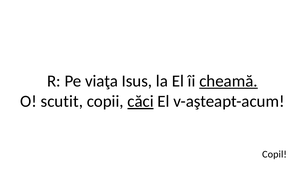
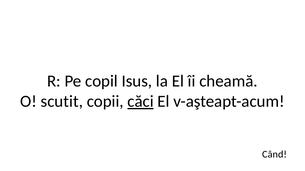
viaţa: viaţa -> copil (101, 81)
cheamă underline: present -> none (229, 81)
Copil: Copil -> Când (274, 155)
